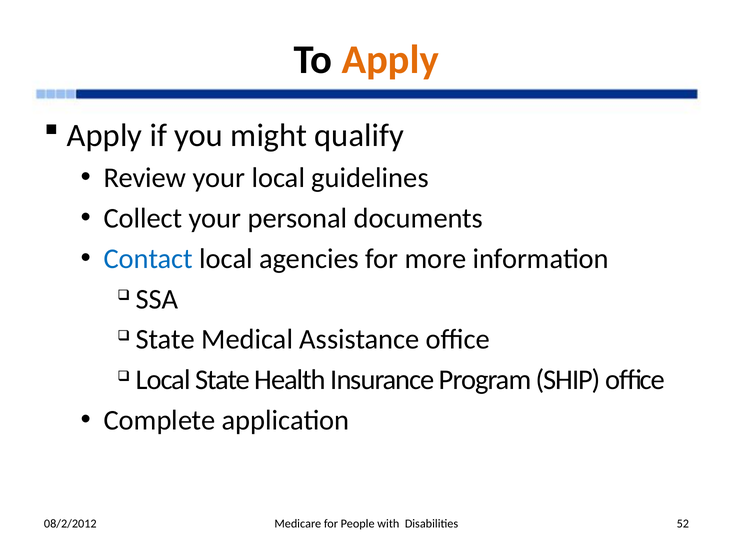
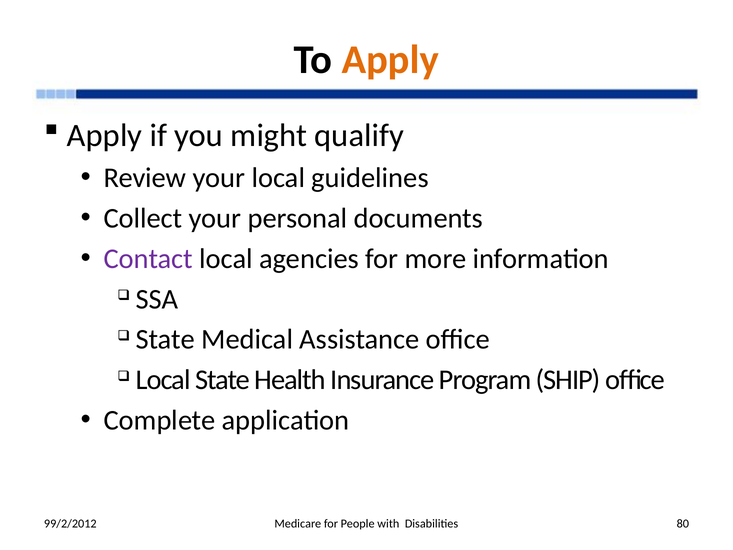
Contact colour: blue -> purple (148, 259)
08/2/2012: 08/2/2012 -> 99/2/2012 (70, 524)
52: 52 -> 80 (683, 524)
